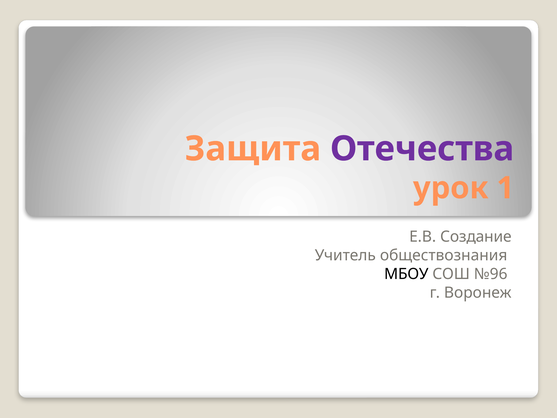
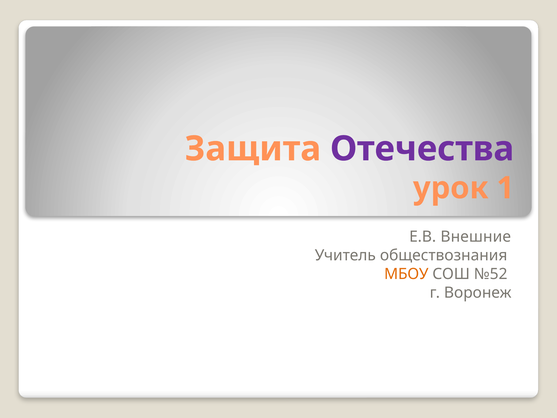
Создание: Создание -> Внешние (476, 237)
МБОУ colour: black -> orange (406, 274)
№96: №96 -> №52 (491, 274)
